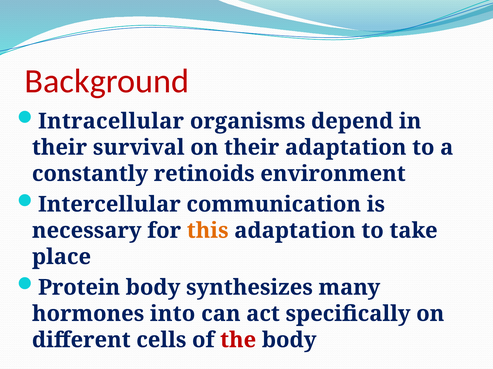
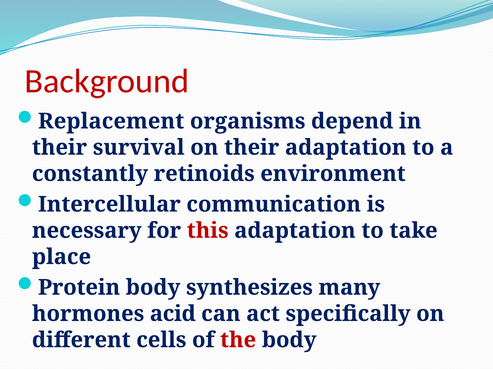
Intracellular: Intracellular -> Replacement (111, 121)
this colour: orange -> red (208, 231)
into: into -> acid (173, 314)
